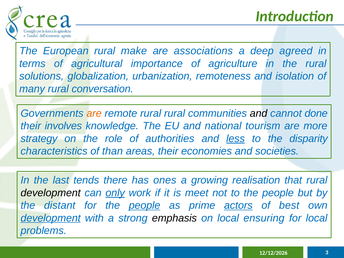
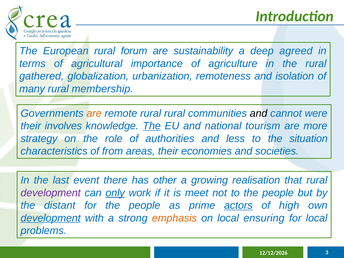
make: make -> forum (134, 51)
associations: associations -> sustainability (203, 51)
solutions: solutions -> gathered (42, 76)
conversation: conversation -> membership (102, 89)
done: done -> were (316, 113)
The underline: none -> present (152, 126)
less underline: present -> none (236, 139)
disparity: disparity -> situation (309, 139)
than: than -> from (113, 151)
tends: tends -> event (86, 180)
ones: ones -> other (165, 180)
development colour: black -> purple (51, 193)
people underline: present -> none (145, 205)
best: best -> high (289, 205)
emphasis colour: black -> orange (174, 218)
